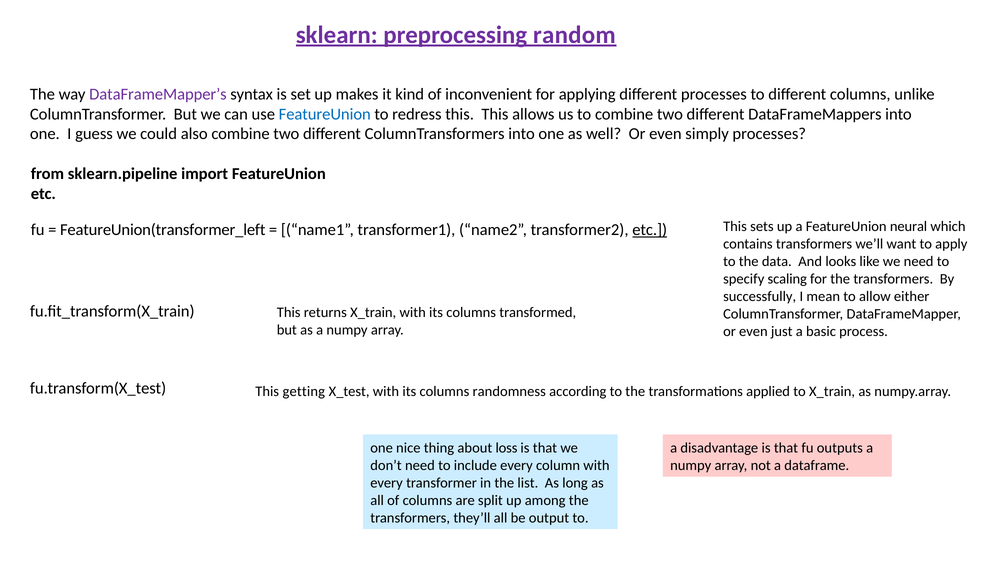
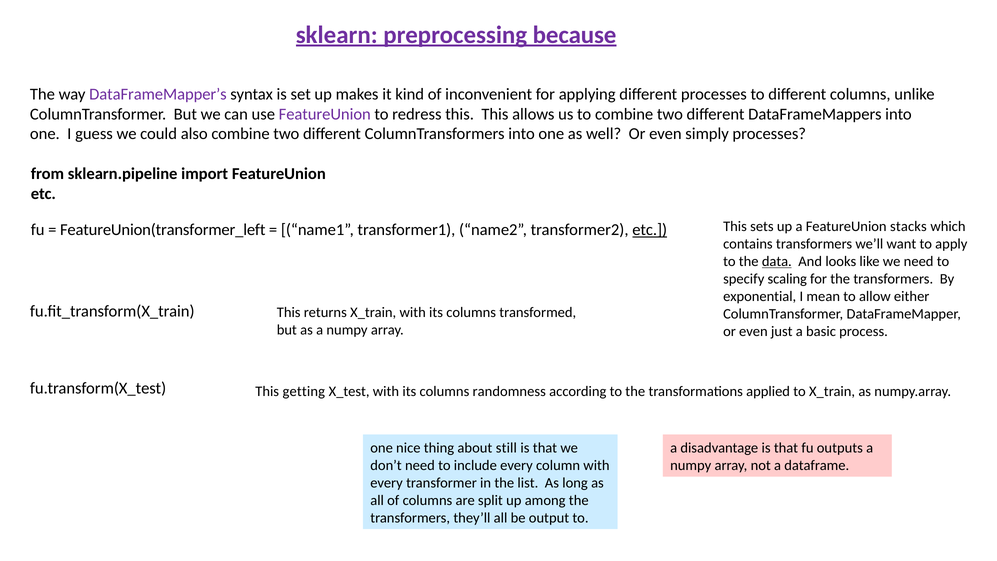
random: random -> because (575, 35)
FeatureUnion colour: blue -> purple (325, 114)
neural: neural -> stacks (908, 227)
data underline: none -> present (777, 261)
successfully: successfully -> exponential (760, 296)
loss: loss -> still (506, 448)
